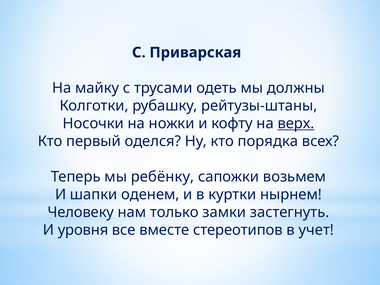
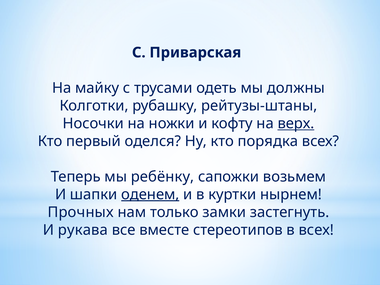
оденем underline: none -> present (150, 194)
Человеку: Человеку -> Прочных (81, 212)
уровня: уровня -> рукава (83, 230)
в учет: учет -> всех (316, 230)
